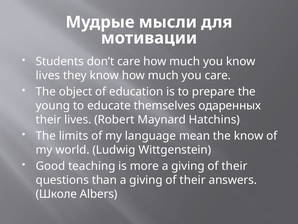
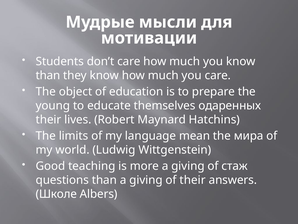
lives: lives -> than (48, 75)
the know: know -> мира (249, 136)
their: their -> стаж (235, 166)
